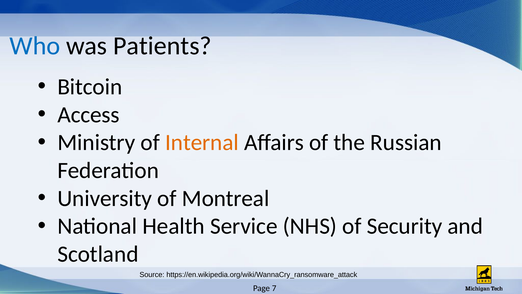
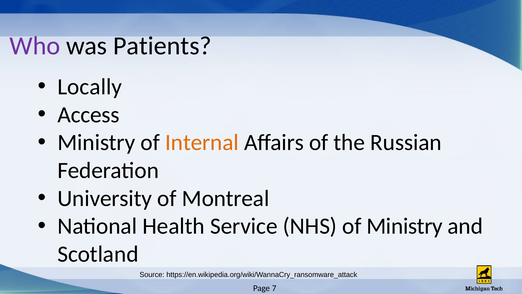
Who colour: blue -> purple (35, 46)
Bitcoin: Bitcoin -> Locally (90, 87)
of Security: Security -> Ministry (405, 226)
